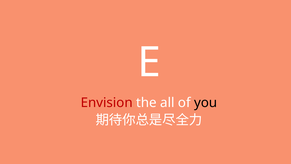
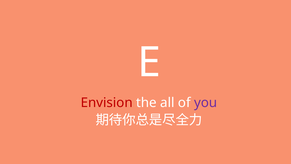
you colour: black -> purple (206, 102)
